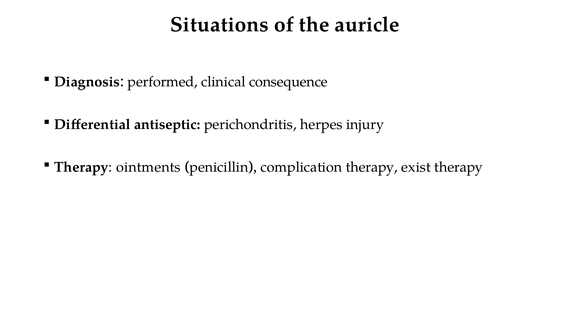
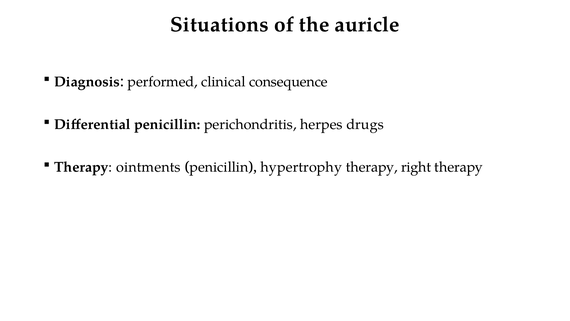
Differential antiseptic: antiseptic -> penicillin (167, 124)
injury: injury -> drugs (365, 124)
complication: complication -> hypertrophy (301, 167)
exist: exist -> right (416, 167)
